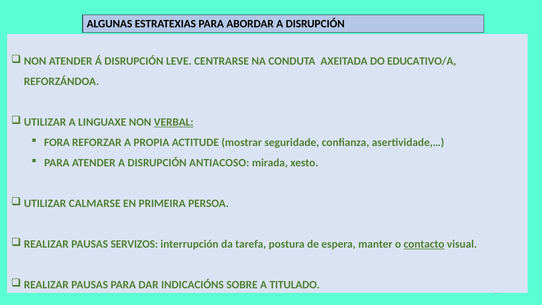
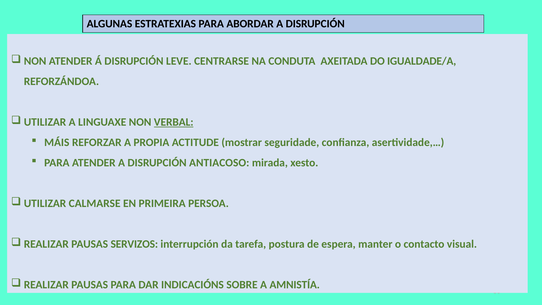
EDUCATIVO/A: EDUCATIVO/A -> IGUALDADE/A (422, 61)
FORA: FORA -> MÁIS (57, 142)
contacto underline: present -> none (424, 244)
TITULADO: TITULADO -> AMNISTÍA (295, 285)
